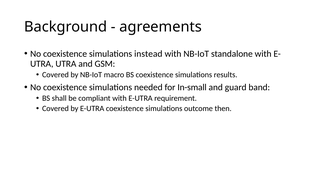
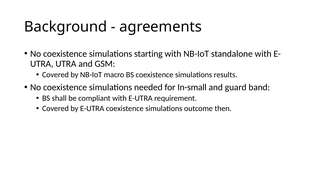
instead: instead -> starting (148, 54)
